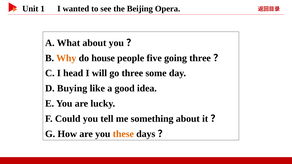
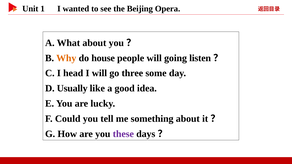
people five: five -> will (154, 58)
going three: three -> listen (200, 58)
Buying: Buying -> Usually (72, 88)
these colour: orange -> purple (123, 134)
